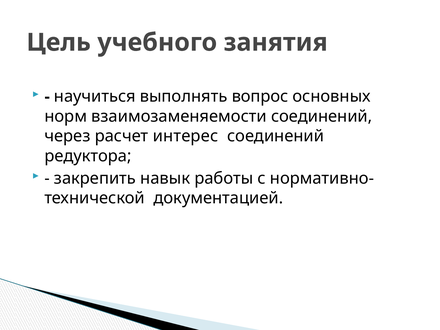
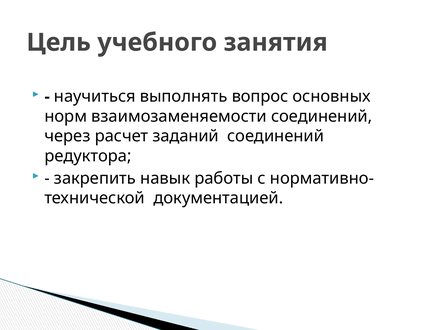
интерес: интерес -> заданий (186, 136)
